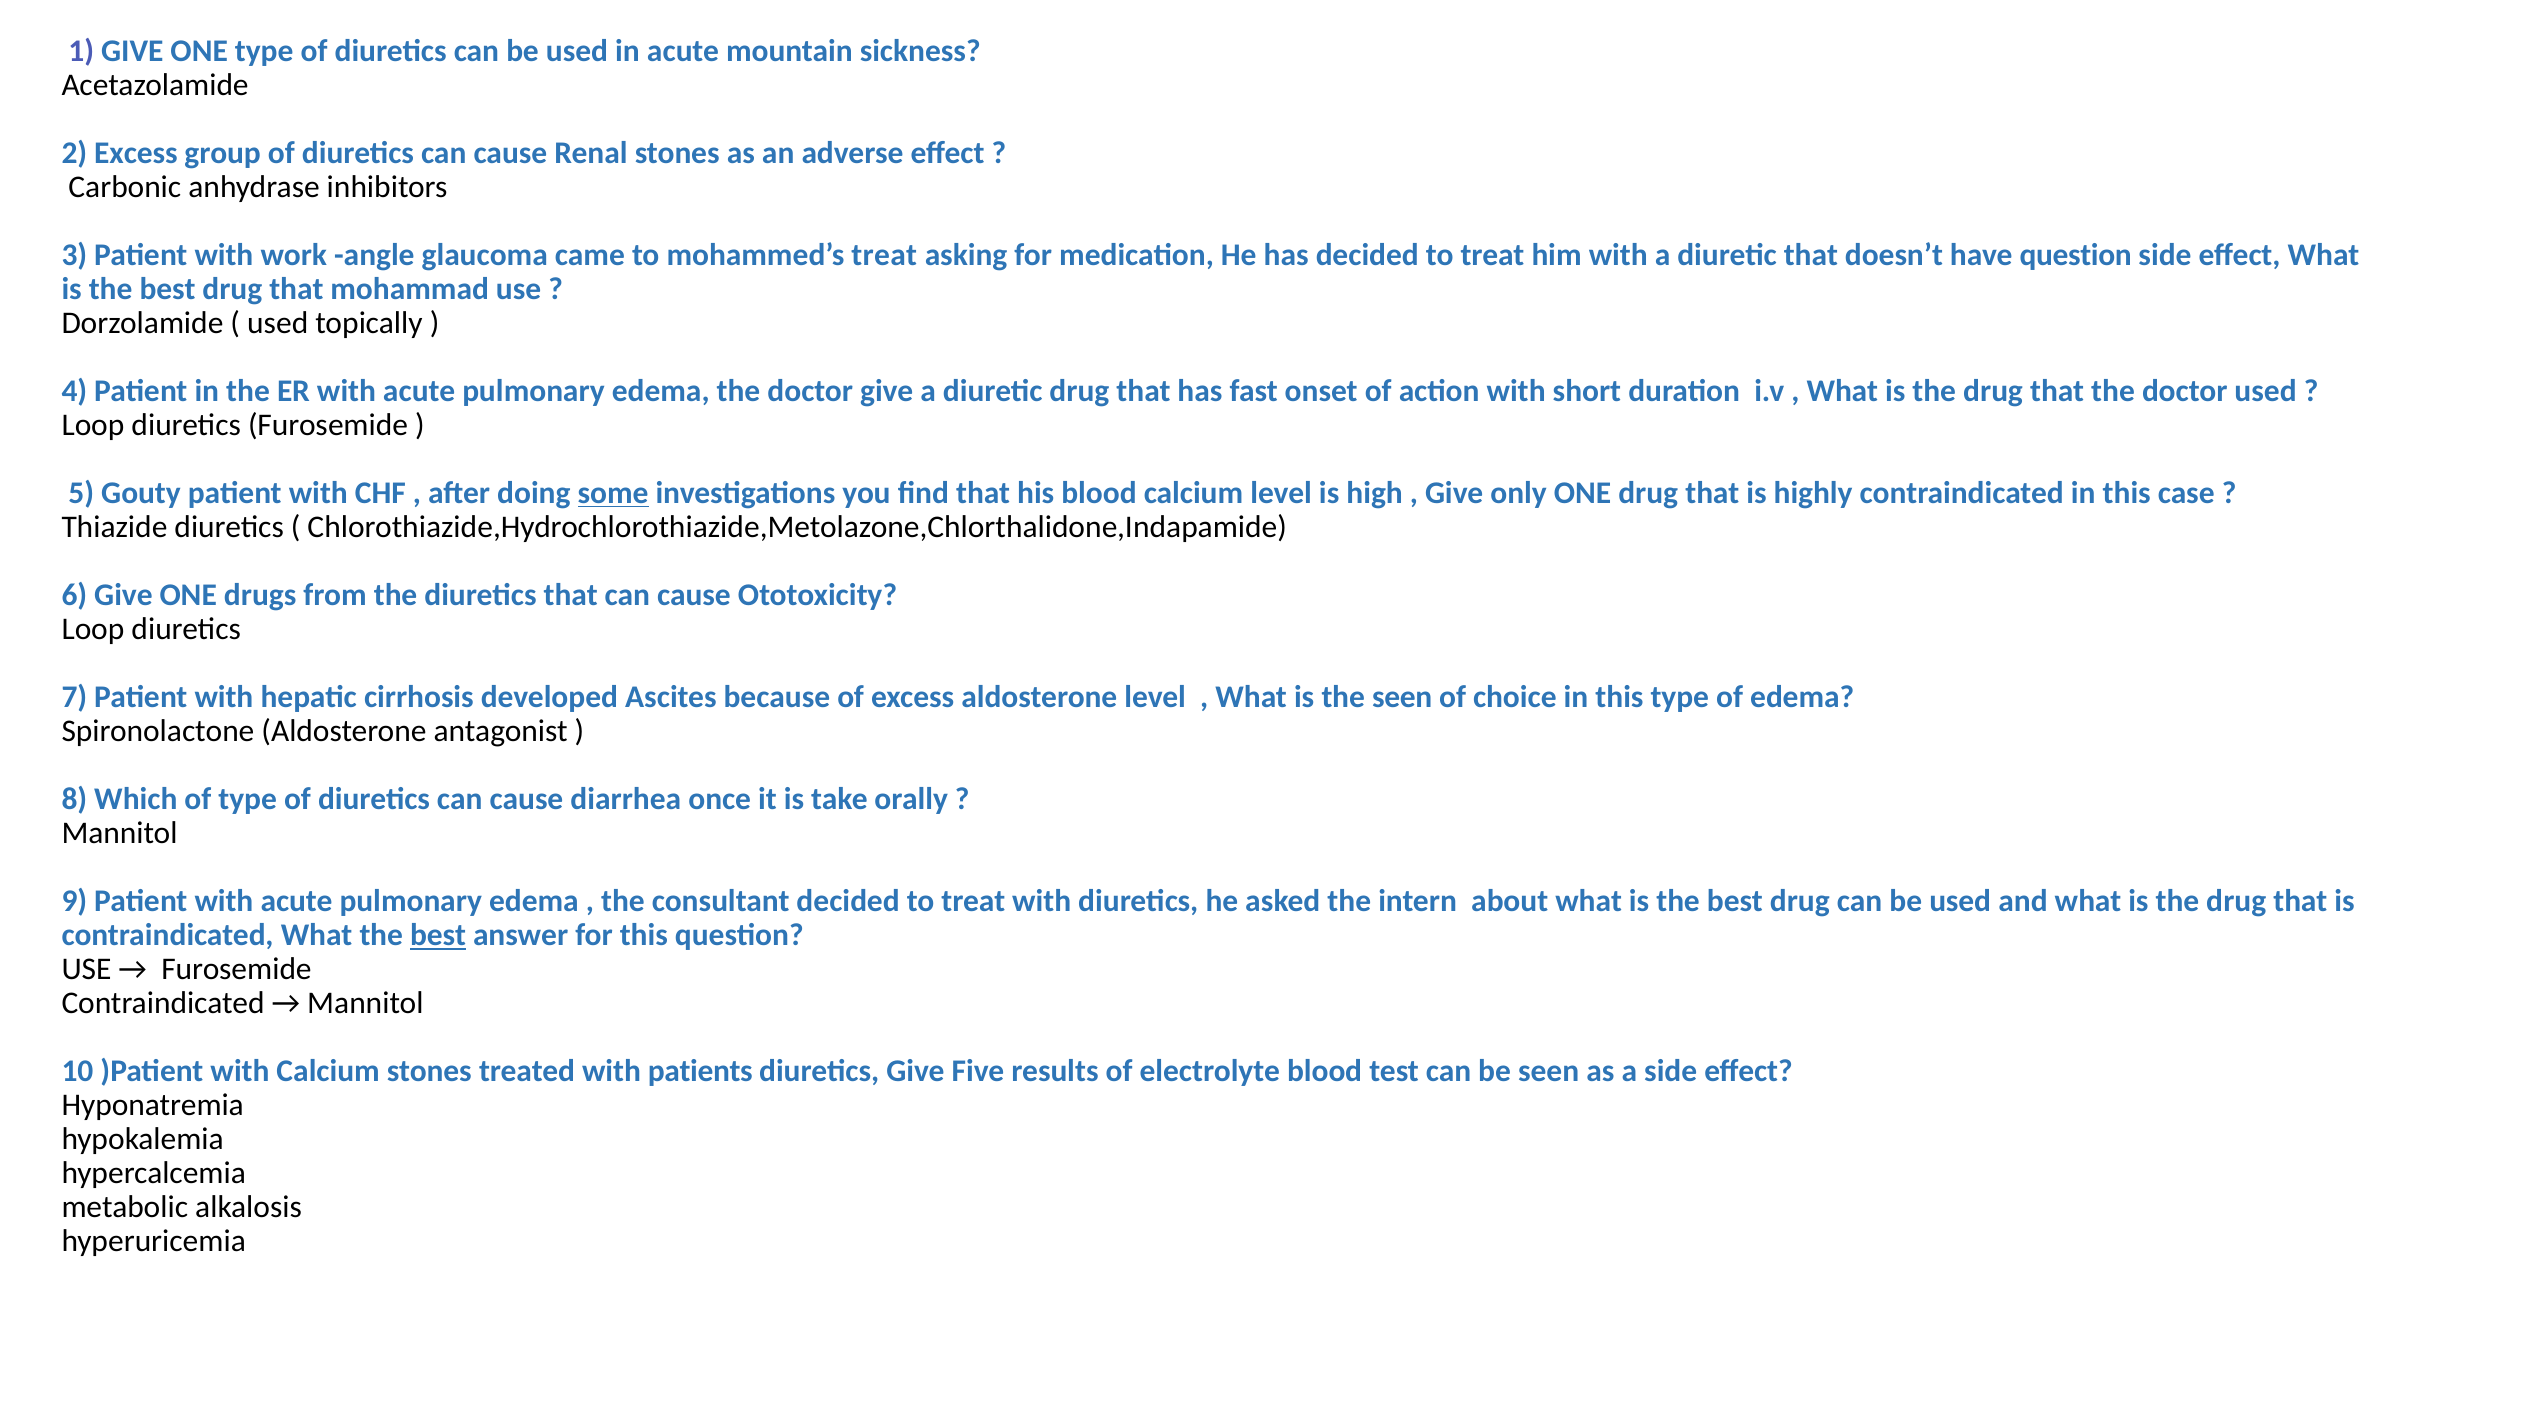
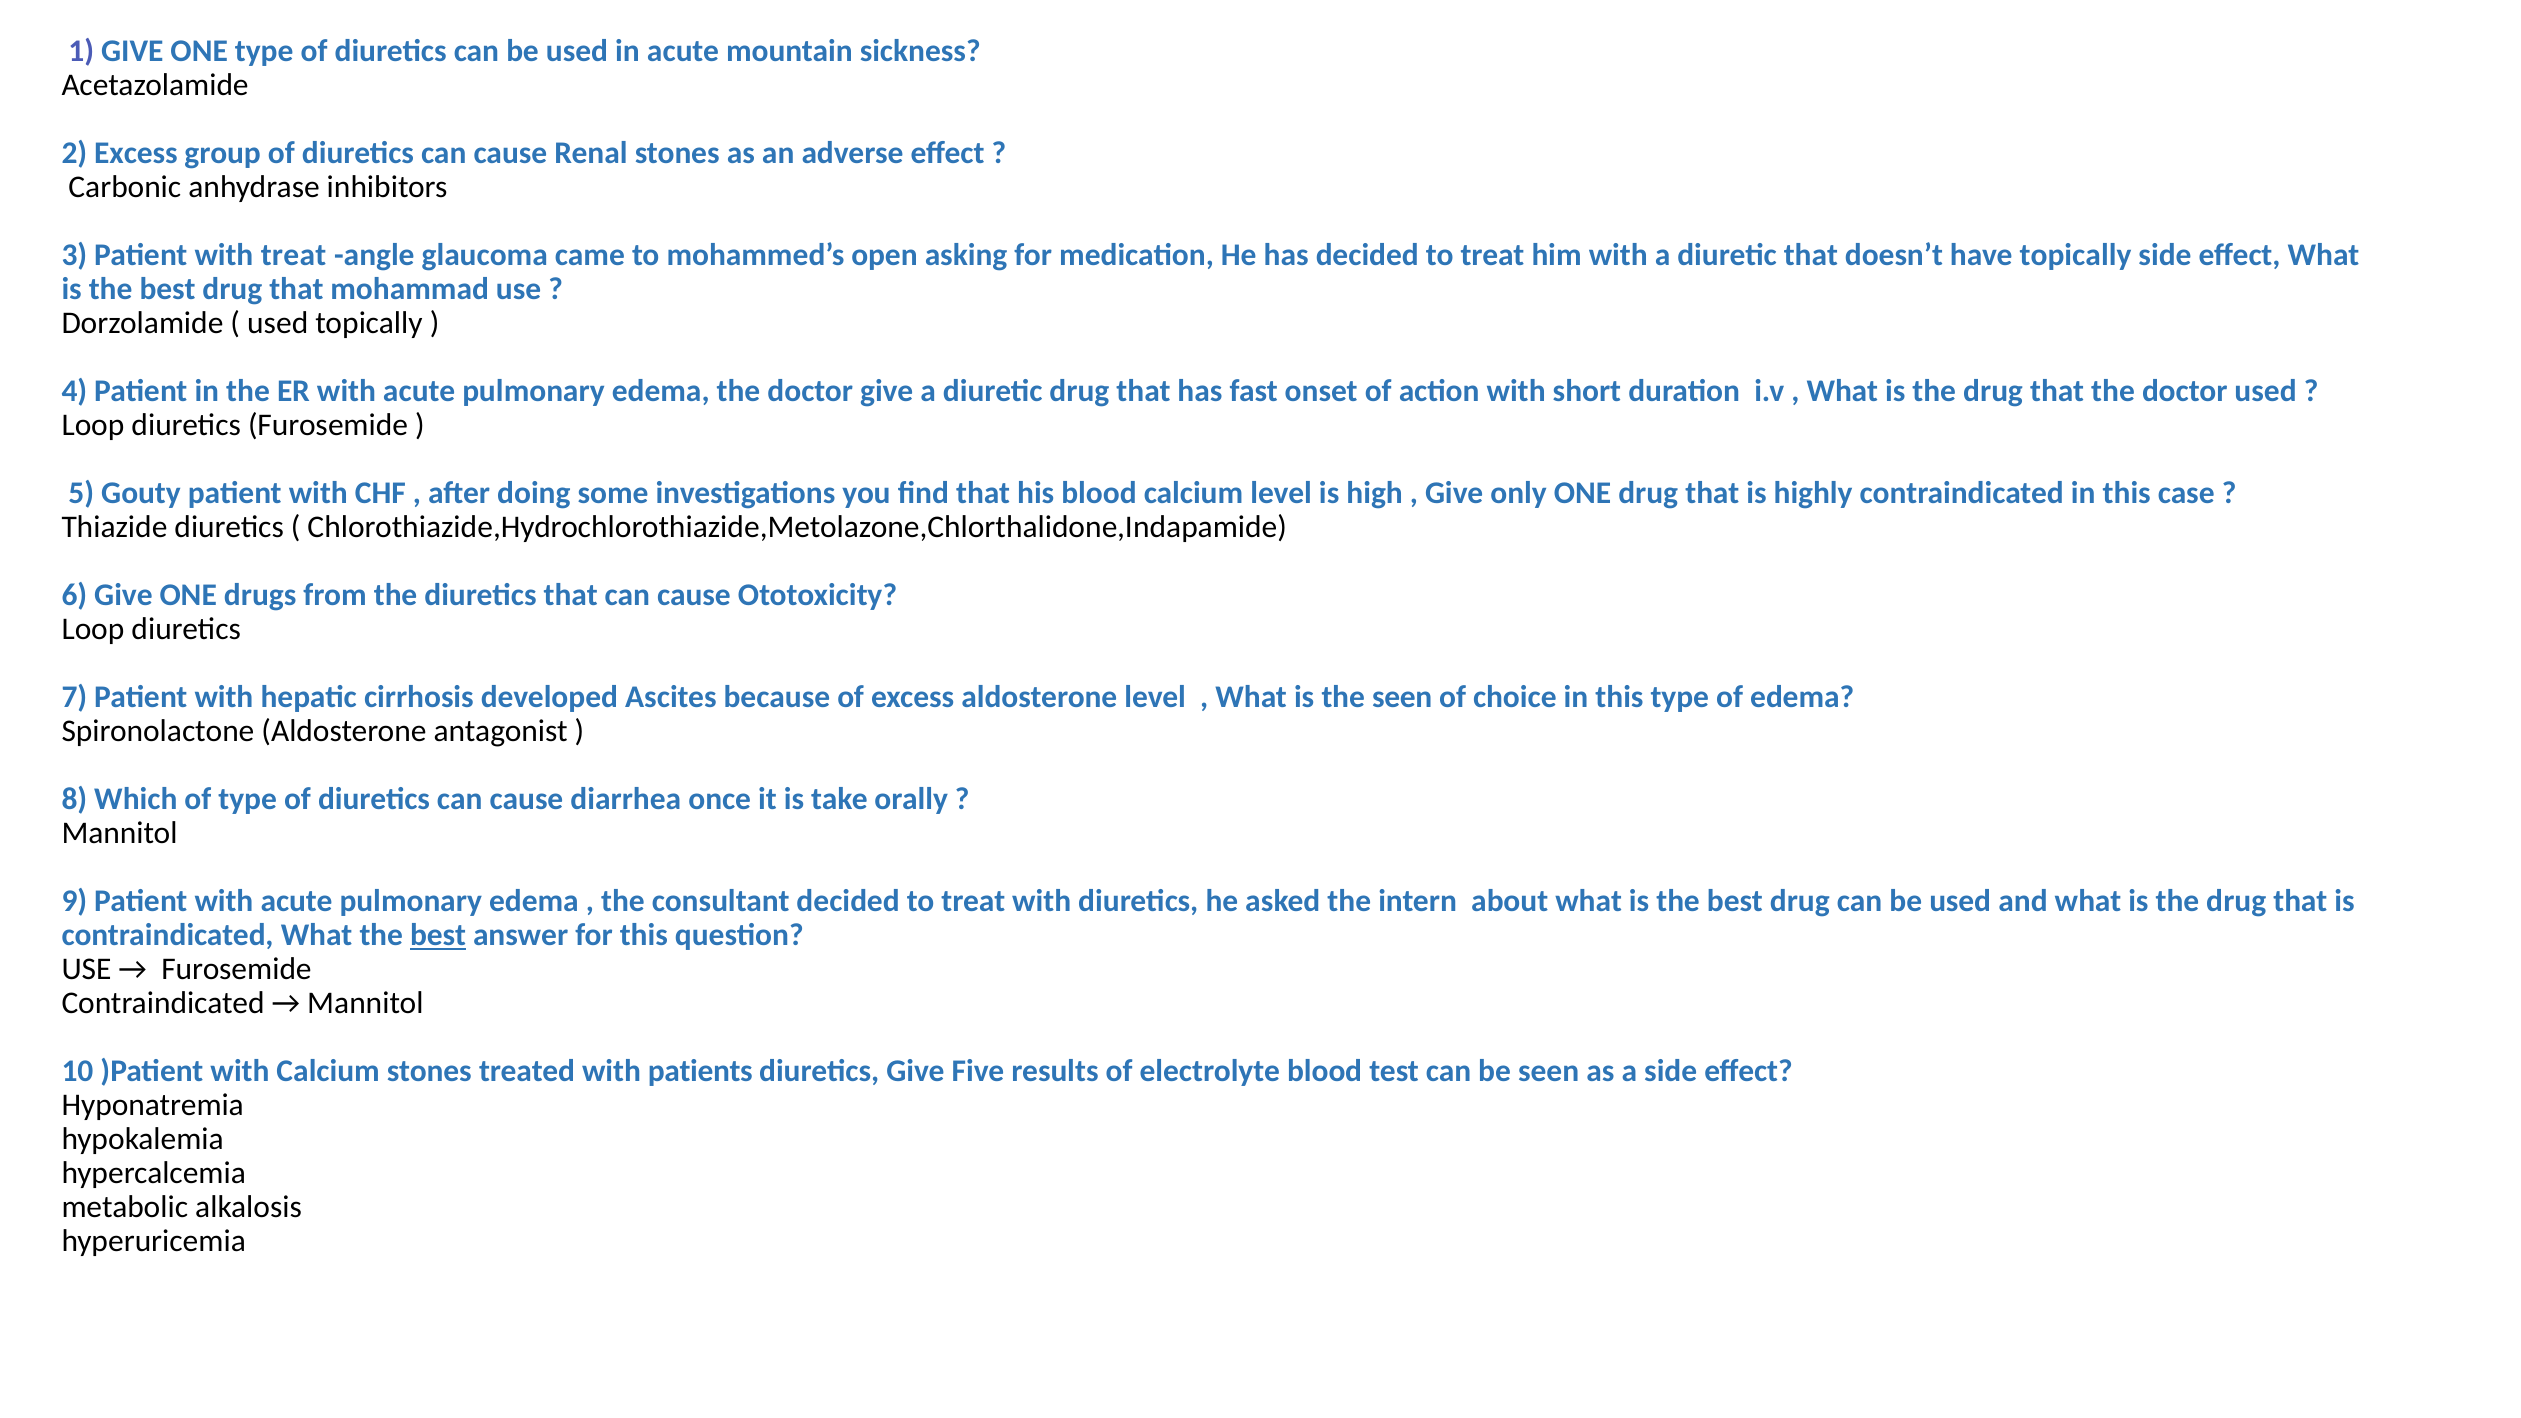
with work: work -> treat (294, 255)
mohammed’s treat: treat -> open (884, 255)
have question: question -> topically (2076, 255)
some underline: present -> none (613, 493)
